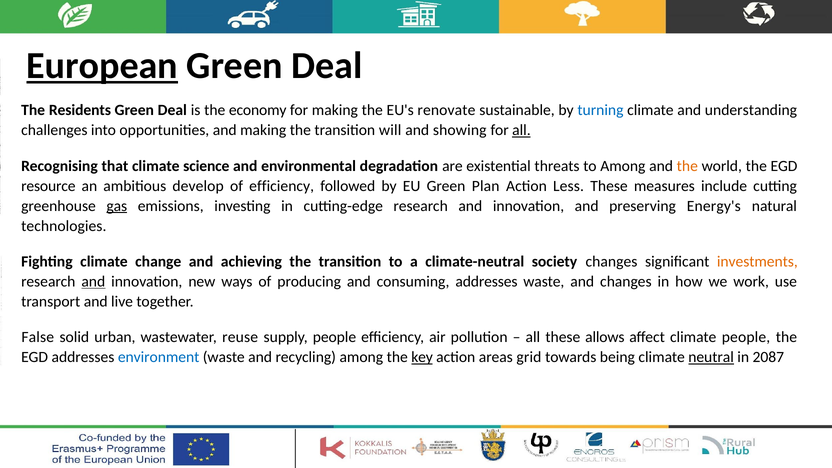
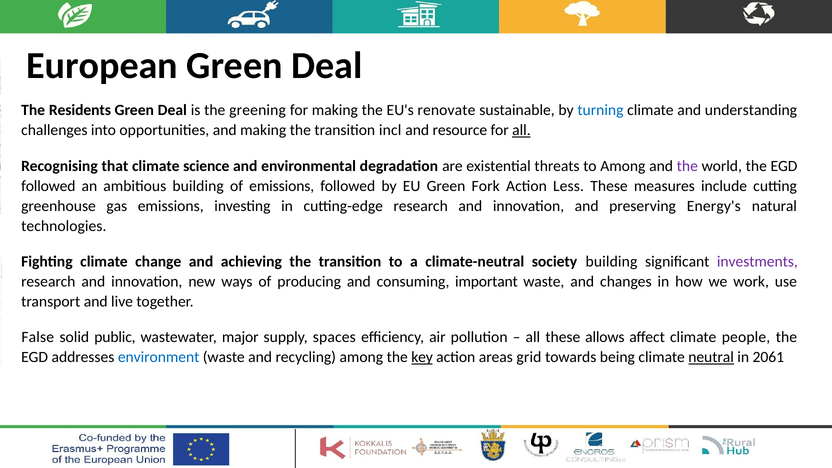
European underline: present -> none (102, 66)
economy: economy -> greening (258, 110)
will: will -> incl (390, 130)
showing: showing -> resource (460, 130)
the colour: orange -> purple (687, 166)
resource: resource -> followed (48, 186)
ambitious develop: develop -> building (198, 186)
of efficiency: efficiency -> emissions (282, 186)
Plan: Plan -> Fork (486, 186)
gas underline: present -> none (117, 206)
society changes: changes -> building (611, 262)
investments colour: orange -> purple (757, 262)
and underline: present -> none (93, 282)
consuming addresses: addresses -> important (486, 282)
urban: urban -> public (115, 337)
reuse: reuse -> major (240, 337)
supply people: people -> spaces (334, 337)
2087: 2087 -> 2061 (768, 357)
